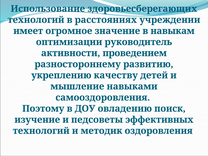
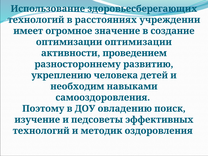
навыкам: навыкам -> создание (173, 31)
оптимизации руководитель: руководитель -> оптимизации (138, 42)
качеству: качеству -> человека (116, 75)
мышление: мышление -> необходим (77, 86)
